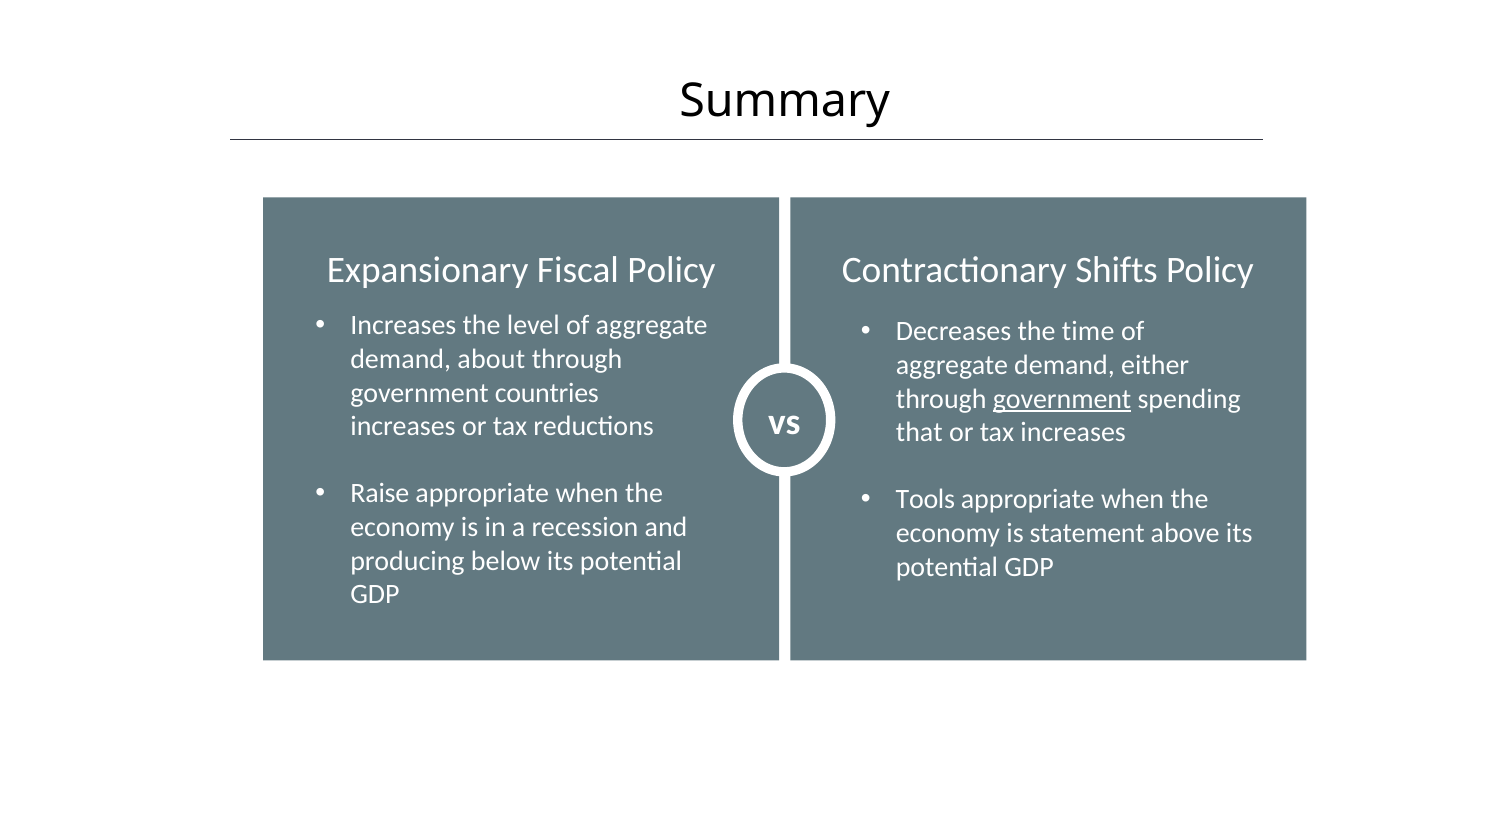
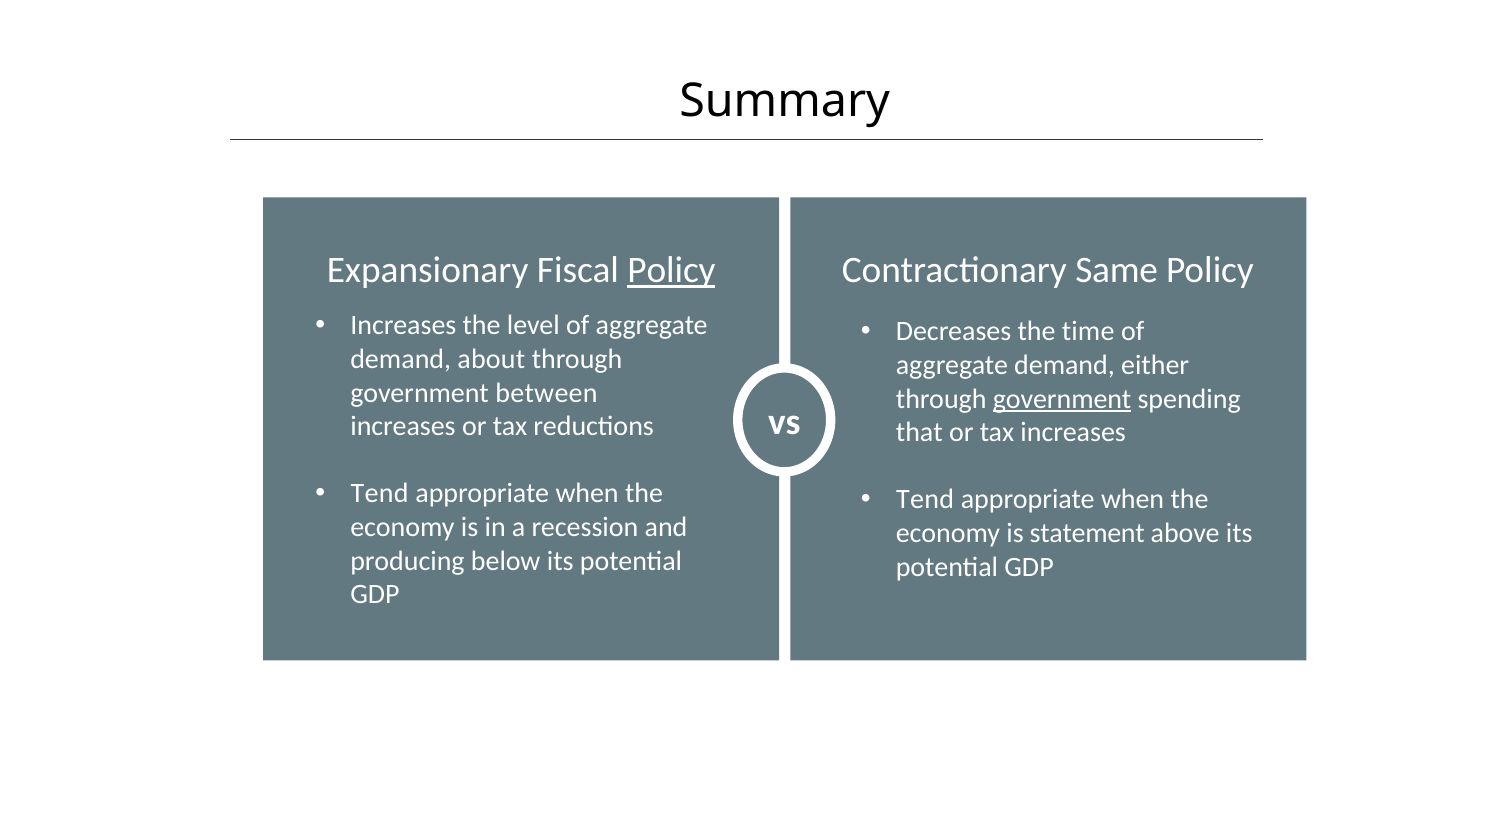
Policy underline: none -> present (671, 270)
Shifts: Shifts -> Same (1117, 270)
countries: countries -> between (547, 393)
Raise: Raise -> Tend (380, 494)
Tools: Tools -> Tend (925, 500)
